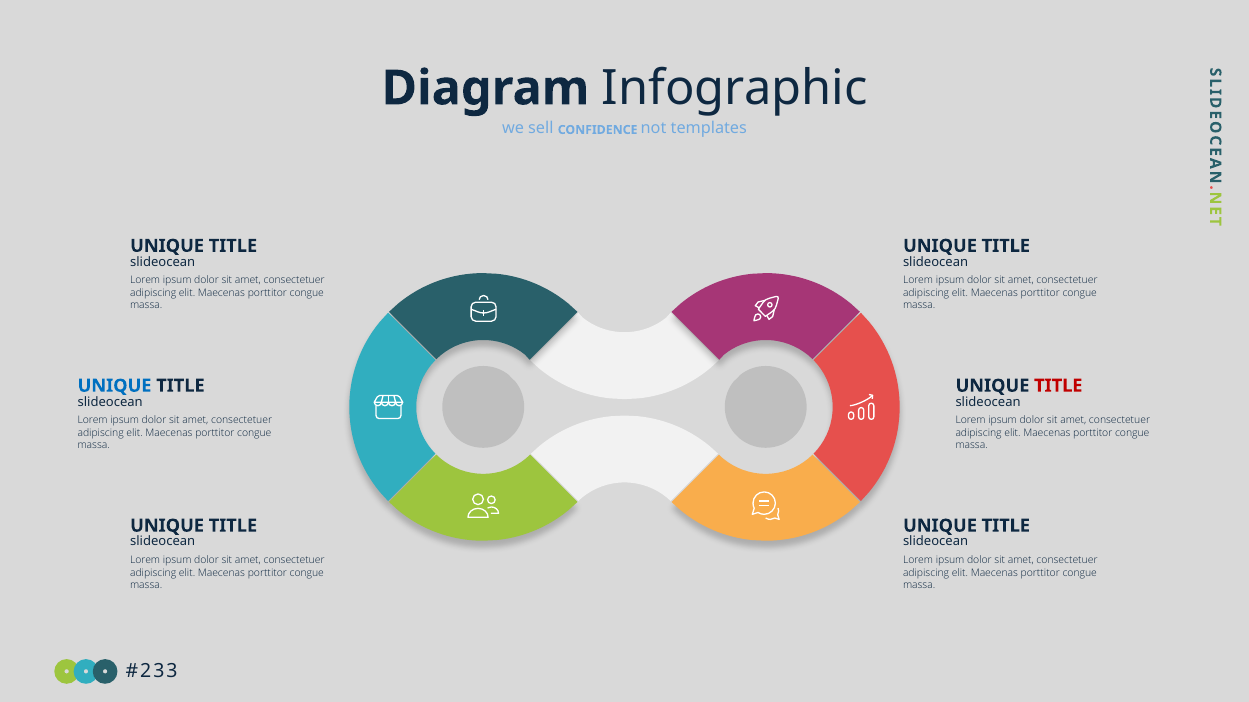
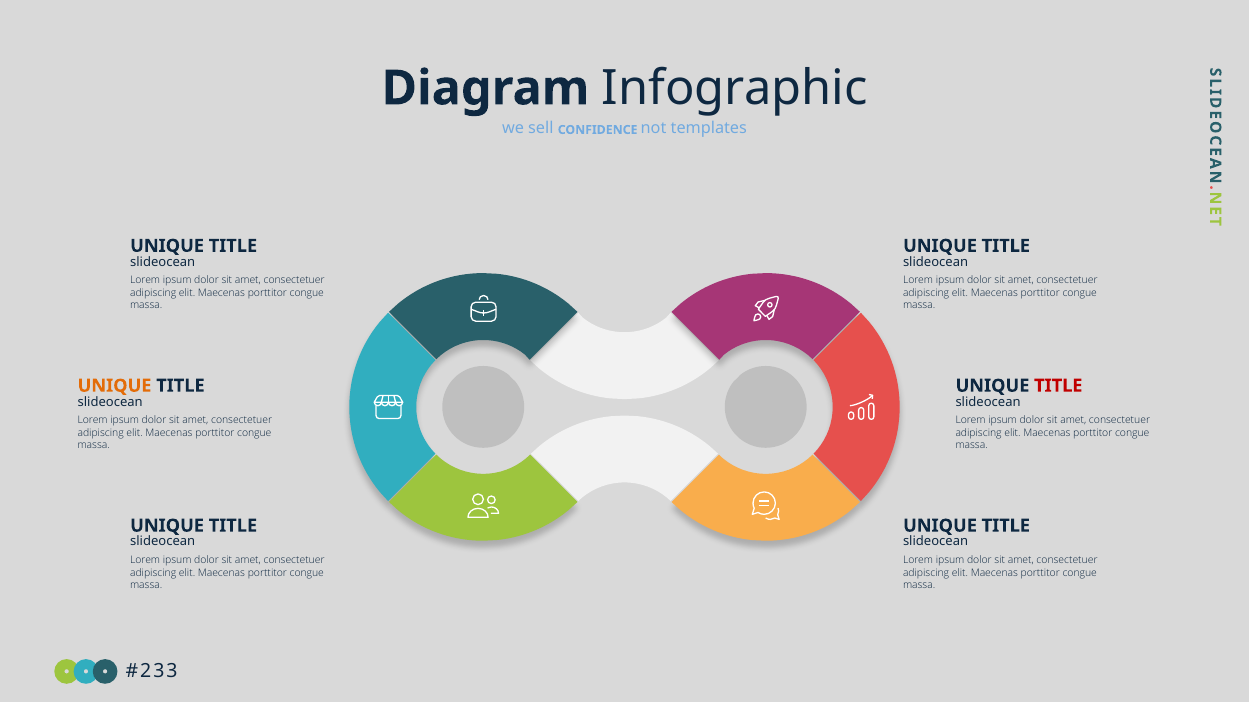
UNIQUE colour: blue -> orange (115, 386)
